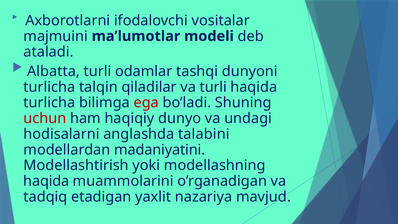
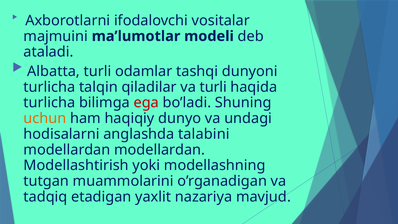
uchun colour: red -> orange (45, 118)
modellardan madaniyatini: madaniyatini -> modellardan (160, 150)
haqida: haqida -> tutgan (46, 181)
